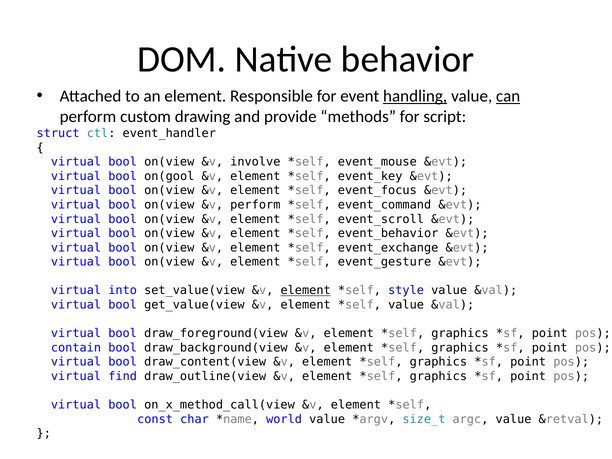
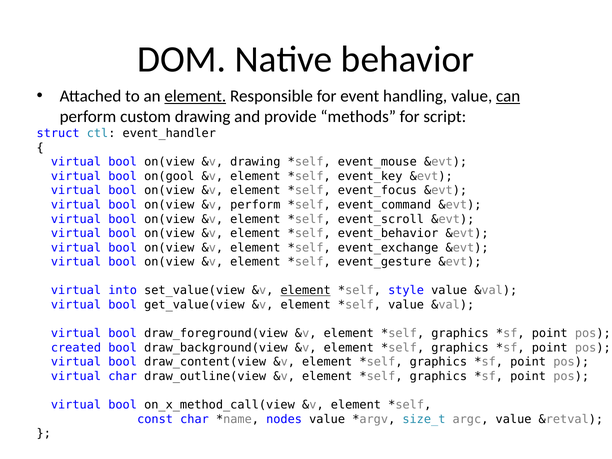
element underline: none -> present (195, 96)
handling underline: present -> none (415, 96)
&v involve: involve -> drawing (255, 162)
contain: contain -> created (76, 348)
virtual find: find -> char (123, 376)
world: world -> nodes (284, 419)
